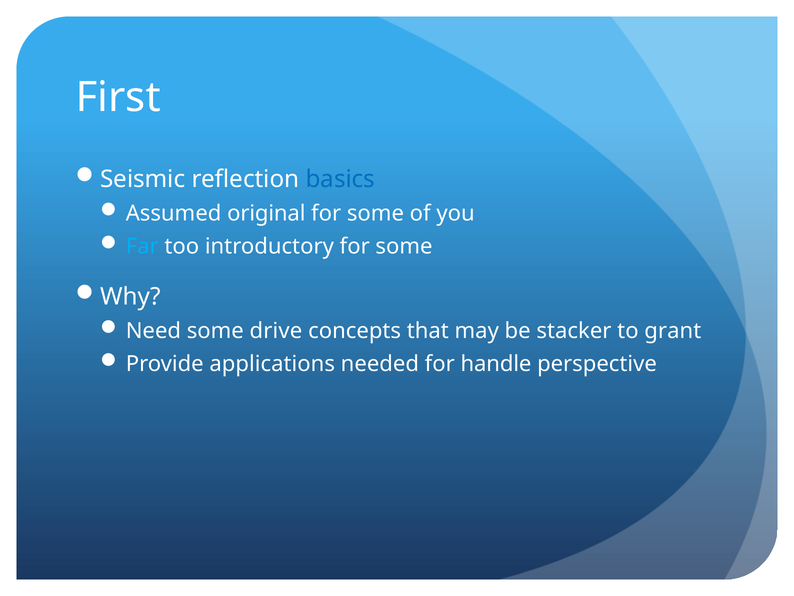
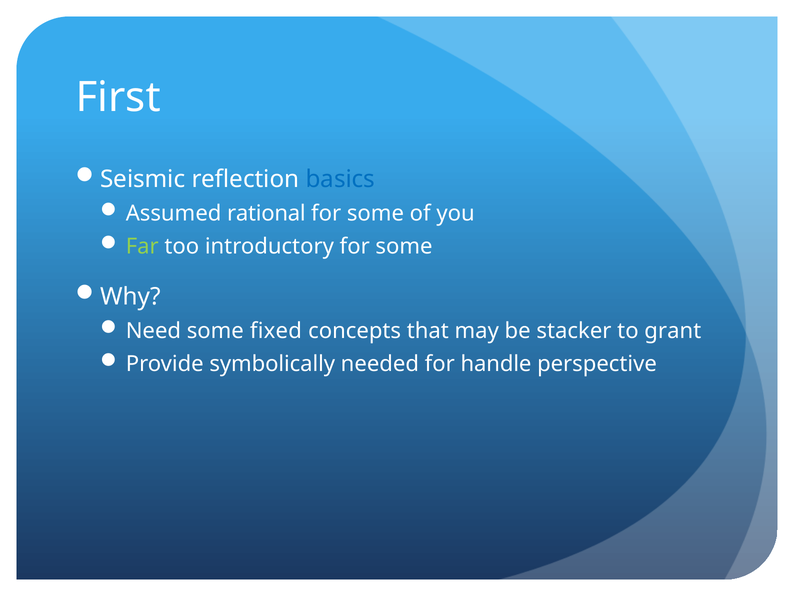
original: original -> rational (266, 213)
Far colour: light blue -> light green (142, 246)
drive: drive -> fixed (276, 331)
applications: applications -> symbolically (272, 364)
